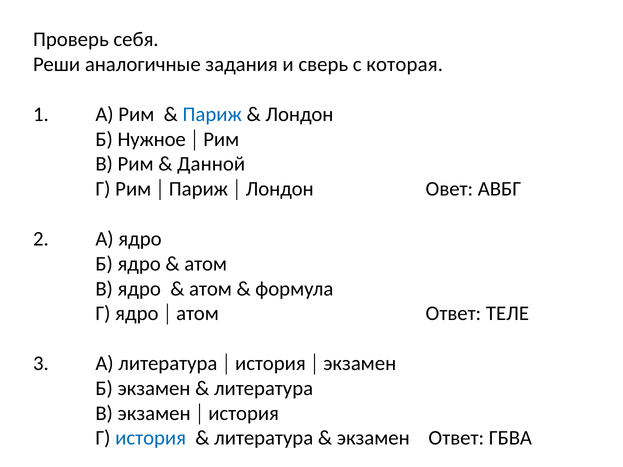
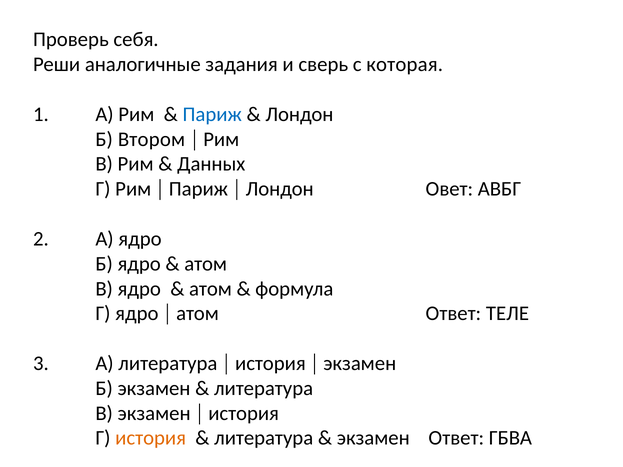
Нужное: Нужное -> Втором (151, 139)
Данной: Данной -> Данных (211, 164)
история colour: blue -> orange (151, 438)
